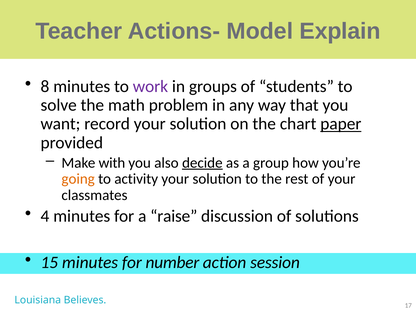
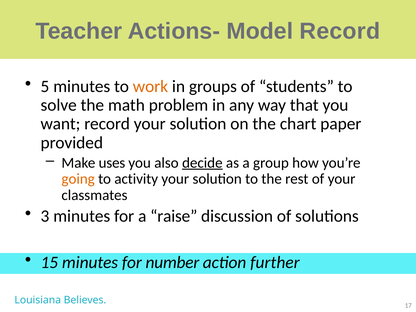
Model Explain: Explain -> Record (340, 31)
8: 8 -> 5 (45, 86)
work colour: purple -> orange (150, 86)
paper underline: present -> none (341, 124)
with: with -> uses (112, 163)
4: 4 -> 3 (45, 216)
session: session -> further (275, 262)
